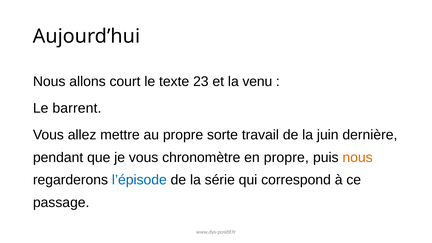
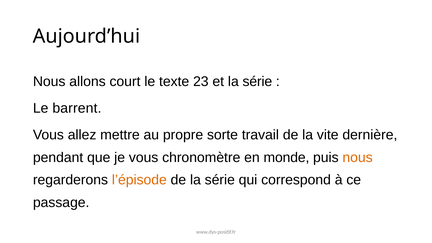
et la venu: venu -> série (257, 82)
juin: juin -> vite (328, 135)
en propre: propre -> monde (286, 157)
l’épisode colour: blue -> orange (139, 180)
